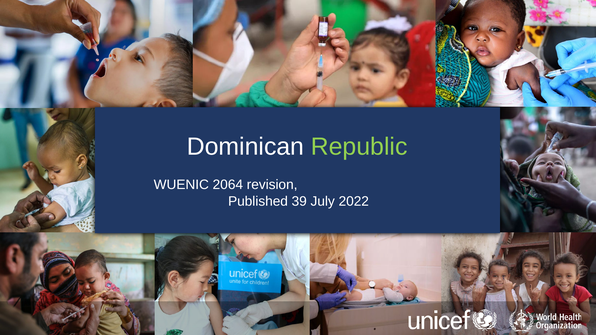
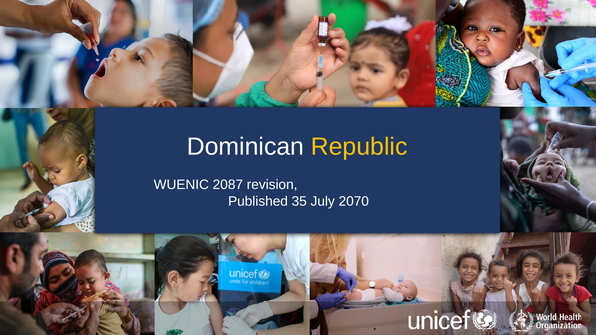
Republic colour: light green -> yellow (359, 147)
2064: 2064 -> 2087 (228, 185)
39: 39 -> 35 (299, 201)
2022: 2022 -> 2070 (354, 201)
